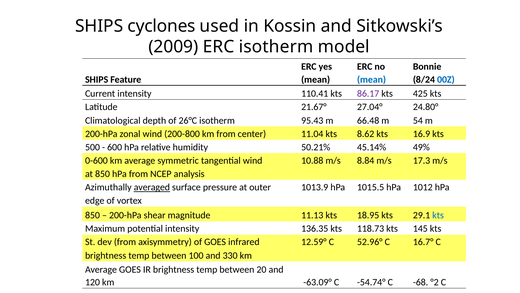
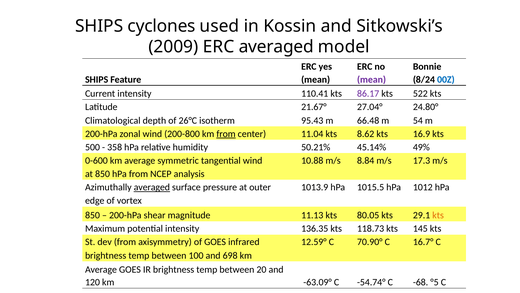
ERC isotherm: isotherm -> averaged (276, 47)
mean colour: blue -> purple (371, 79)
425: 425 -> 522 (420, 94)
from underline: none -> present (226, 134)
600: 600 -> 358 (115, 147)
18.95: 18.95 -> 80.05 (368, 215)
kts colour: blue -> orange (438, 215)
52.96°: 52.96° -> 70.90° (370, 242)
330: 330 -> 698 (230, 255)
°2: °2 -> °5 (435, 282)
